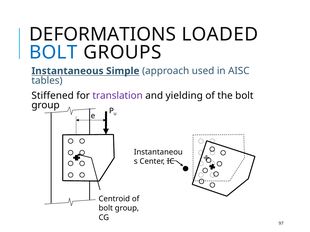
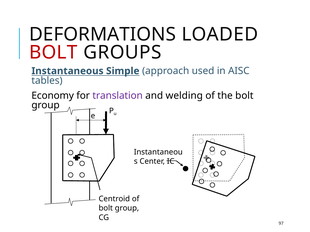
BOLT colour: blue -> red (53, 53)
Stiffened: Stiffened -> Economy (53, 96)
yielding: yielding -> welding (184, 96)
